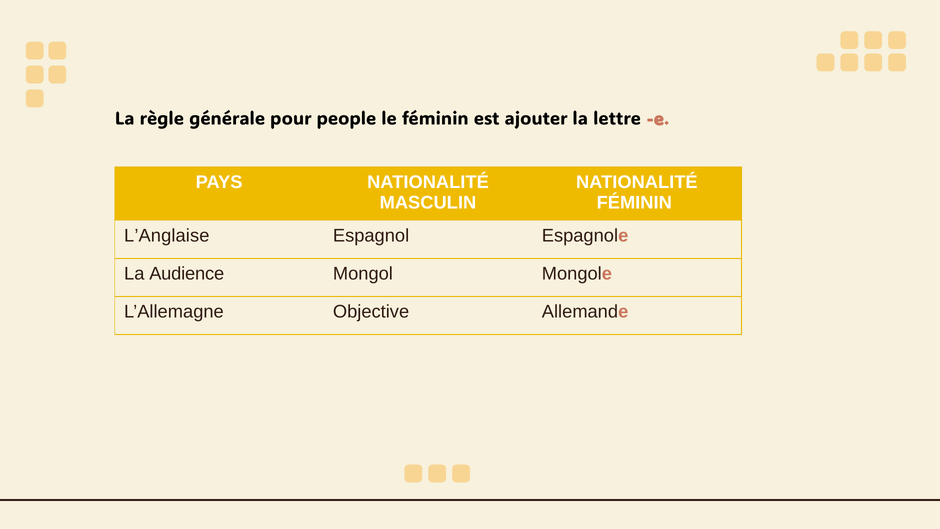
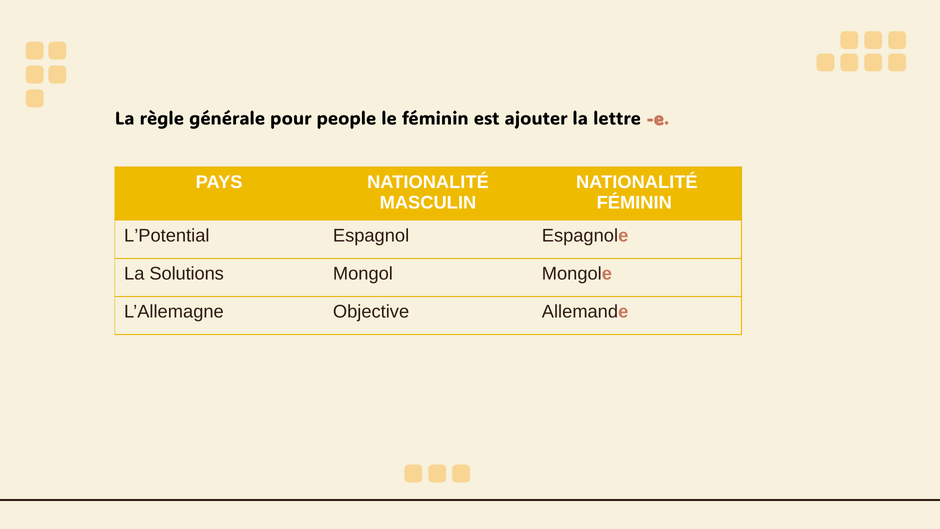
L’Anglaise: L’Anglaise -> L’Potential (167, 235)
Audience: Audience -> Solutions (187, 274)
